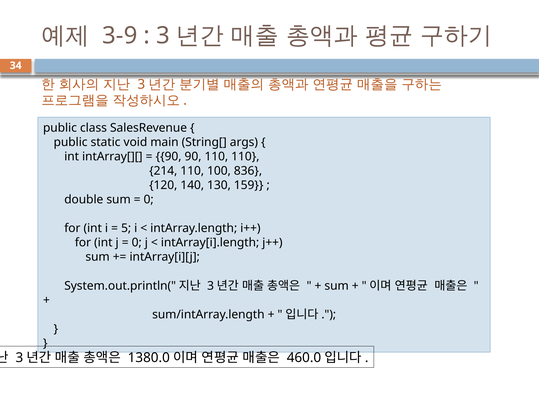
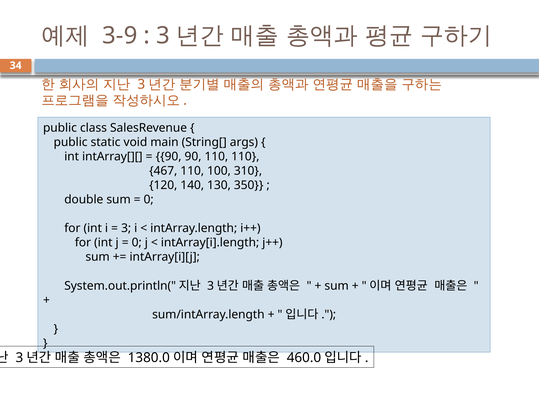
214: 214 -> 467 (163, 171)
836: 836 -> 310 (248, 171)
159: 159 -> 350 (249, 185)
5: 5 -> 3 (126, 228)
